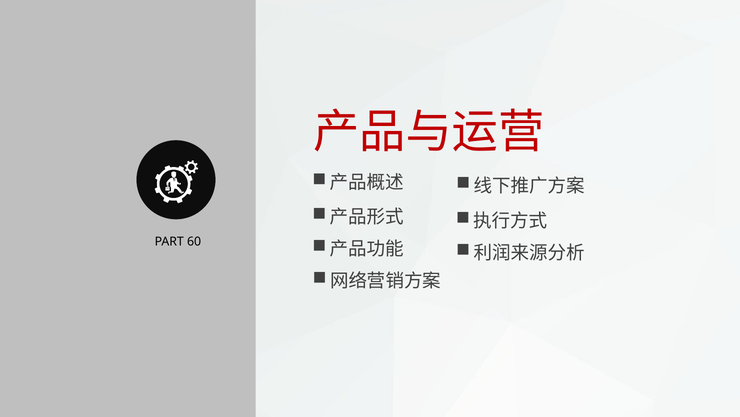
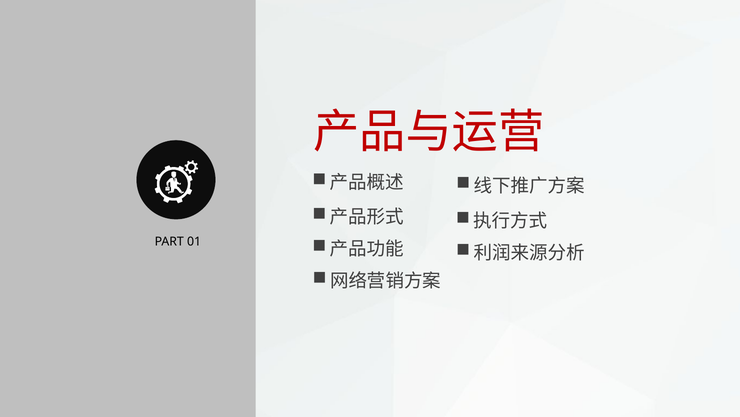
60: 60 -> 01 (194, 241)
